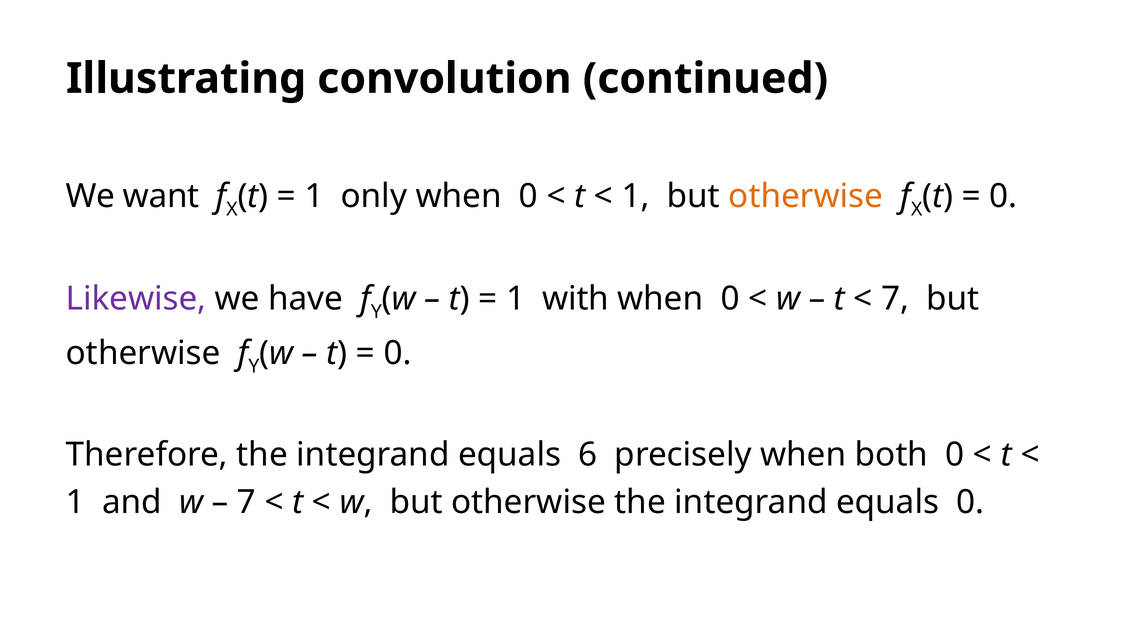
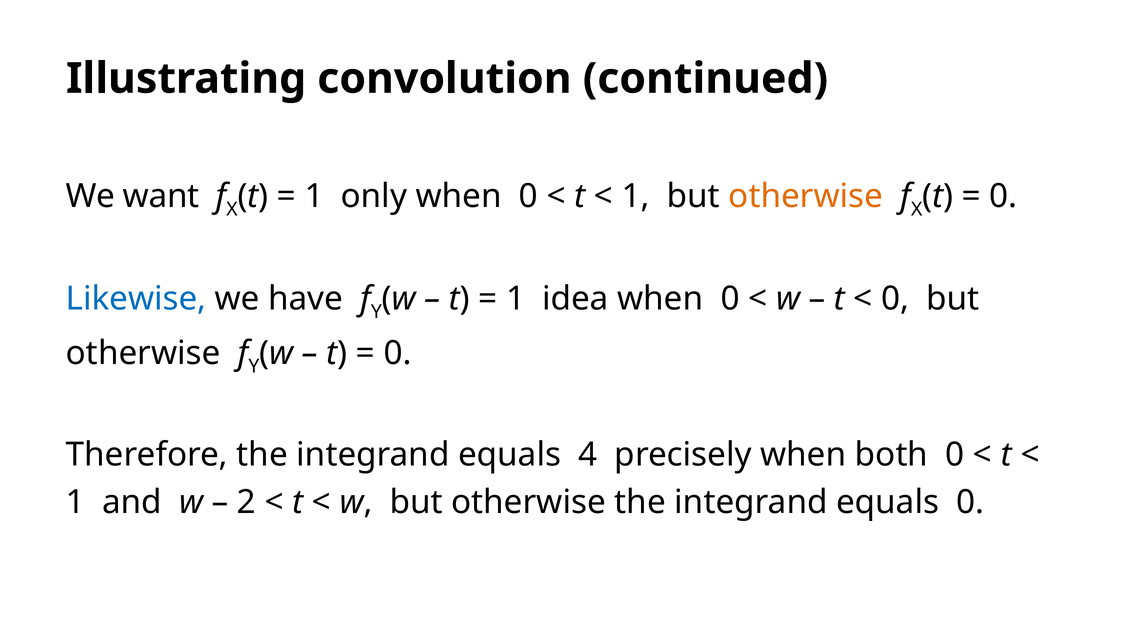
Likewise colour: purple -> blue (136, 299)
with: with -> idea (576, 299)
7: 7 -> 0 (895, 299)
6: 6 -> 4 (588, 454)
7: 7 -> 2 (246, 502)
